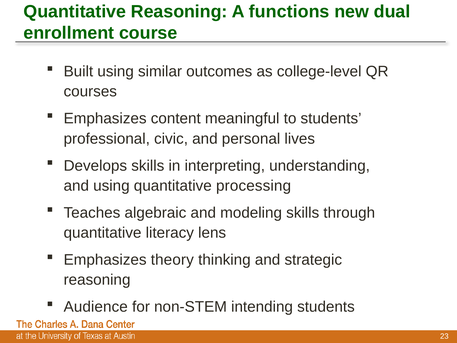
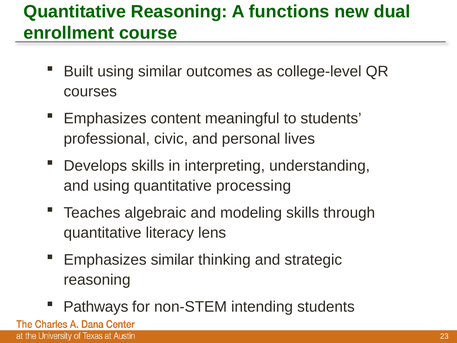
Emphasizes theory: theory -> similar (172, 260)
Audience: Audience -> Pathways (96, 307)
